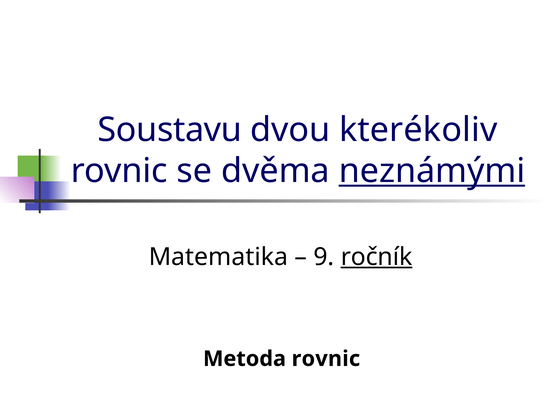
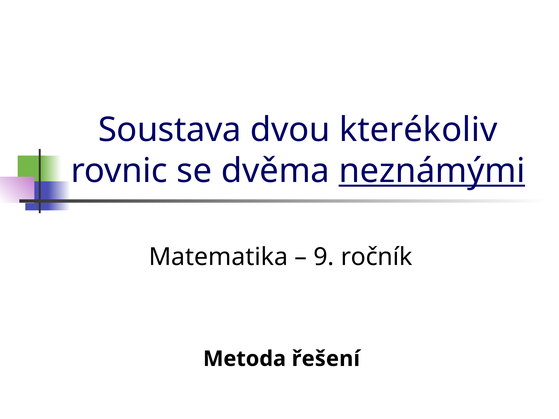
Soustavu: Soustavu -> Soustava (170, 130)
ročník underline: present -> none (377, 257)
Metoda rovnic: rovnic -> řešení (326, 359)
